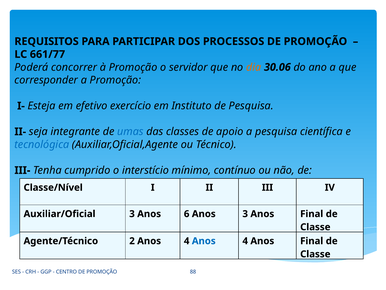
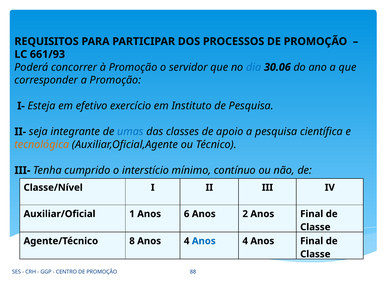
661/77: 661/77 -> 661/93 (47, 54)
dia colour: orange -> blue (254, 67)
tecnológica colour: blue -> orange (42, 144)
Auxiliar/Oficial 3: 3 -> 1 (132, 214)
Anos 3: 3 -> 2 (245, 214)
2: 2 -> 8 (132, 241)
